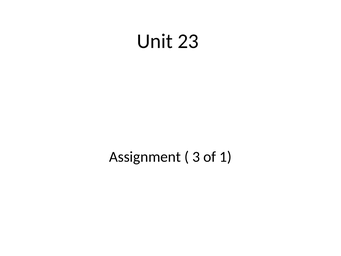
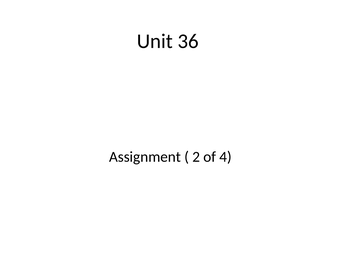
23: 23 -> 36 (188, 41)
3: 3 -> 2 (196, 157)
1: 1 -> 4 (226, 157)
